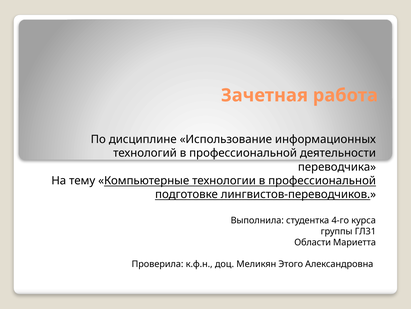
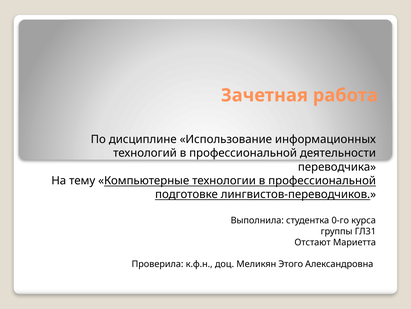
4-го: 4-го -> 0-го (340, 220)
Области: Области -> Отстают (313, 242)
